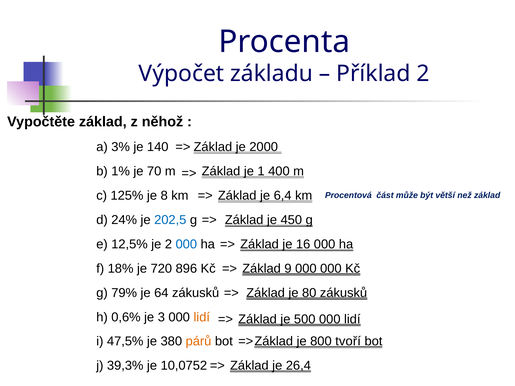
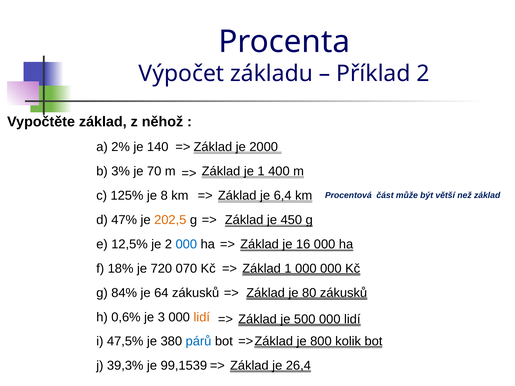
3%: 3% -> 2% (121, 147)
1%: 1% -> 3% (121, 171)
24%: 24% -> 47% (124, 220)
202,5 colour: blue -> orange (170, 220)
896: 896 -> 070 (186, 269)
Základ 9: 9 -> 1 (288, 269)
79%: 79% -> 84% (124, 293)
párů colour: orange -> blue (199, 342)
tvoří: tvoří -> kolik (348, 342)
10,0752: 10,0752 -> 99,1539 (184, 366)
